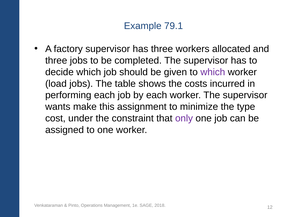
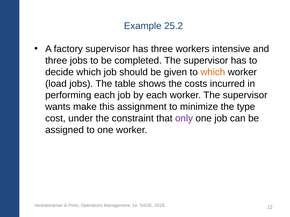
79.1: 79.1 -> 25.2 (174, 26)
allocated: allocated -> intensive (231, 49)
which colour: purple -> orange (213, 72)
